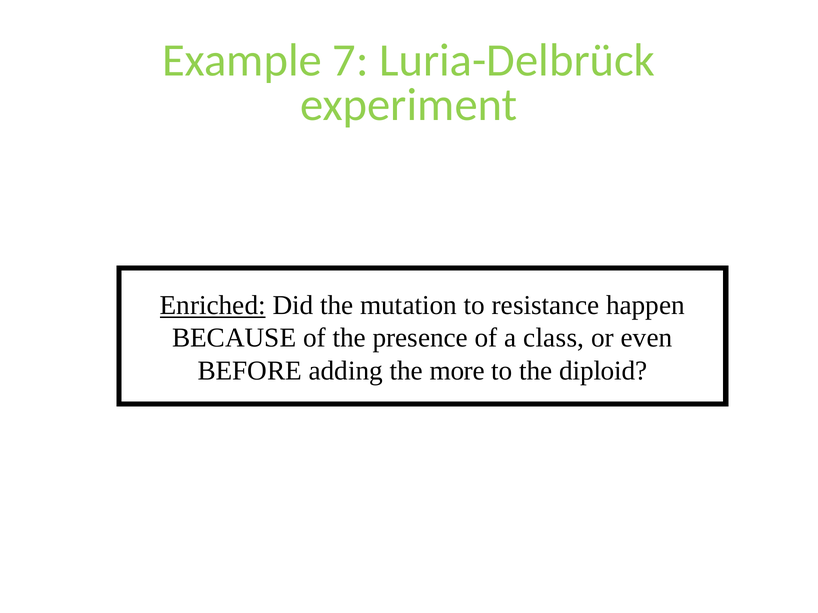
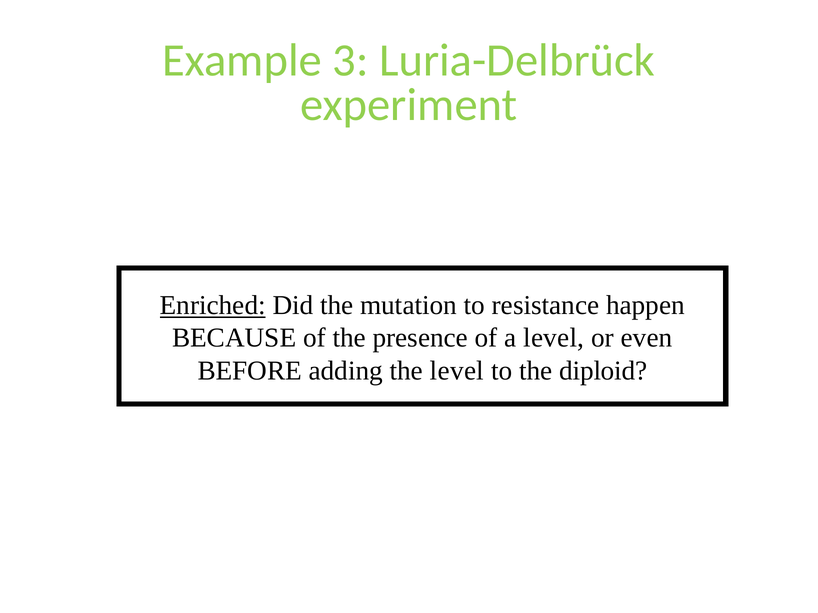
7: 7 -> 3 (350, 60)
a class: class -> level (554, 338)
the more: more -> level (457, 371)
